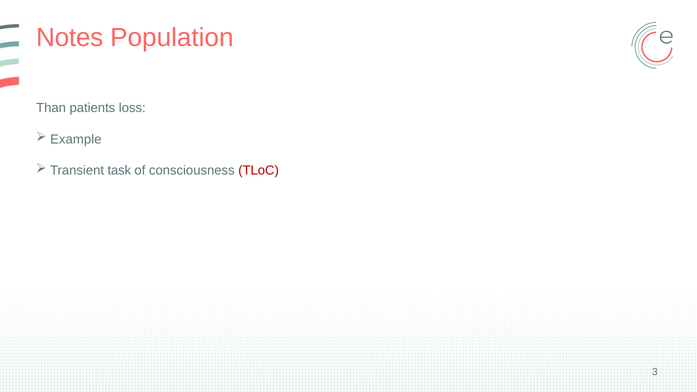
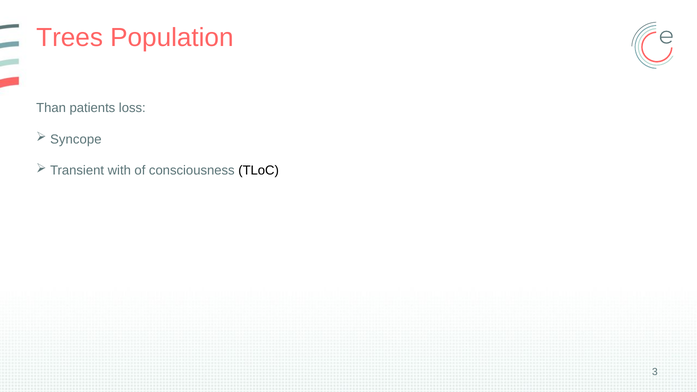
Notes: Notes -> Trees (70, 37)
Example: Example -> Syncope (76, 139)
task: task -> with (119, 171)
TLoC colour: red -> black (259, 171)
